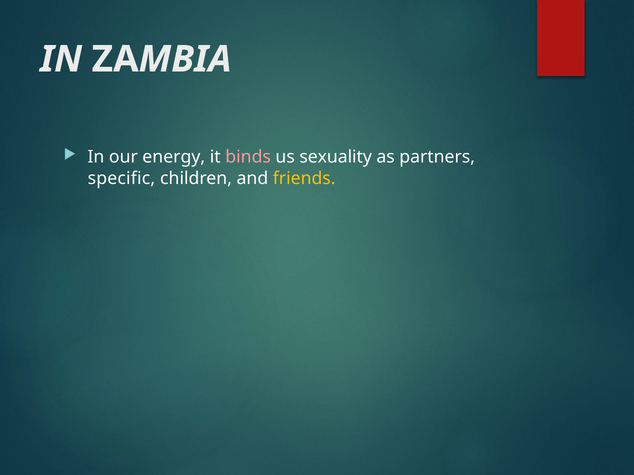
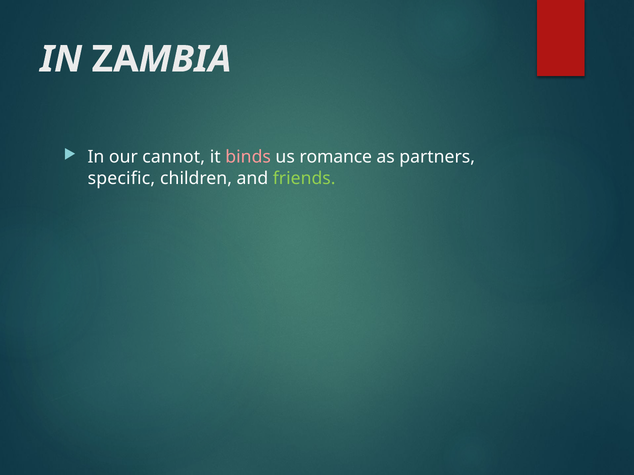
energy: energy -> cannot (174, 157)
sexuality: sexuality -> romance (336, 157)
friends colour: yellow -> light green (304, 178)
